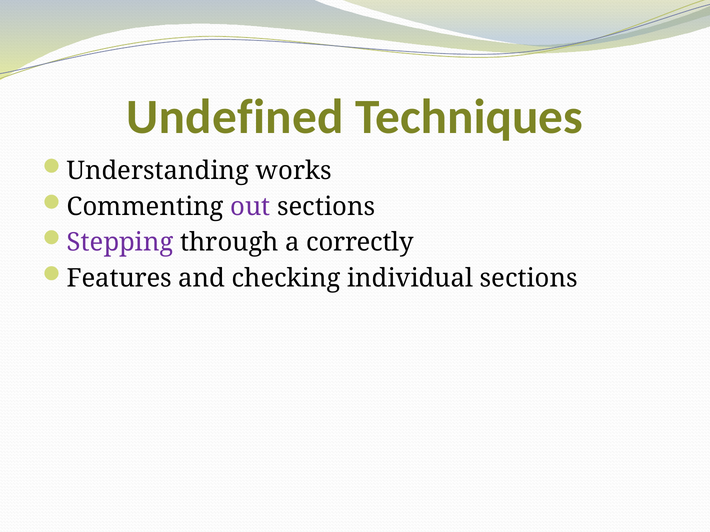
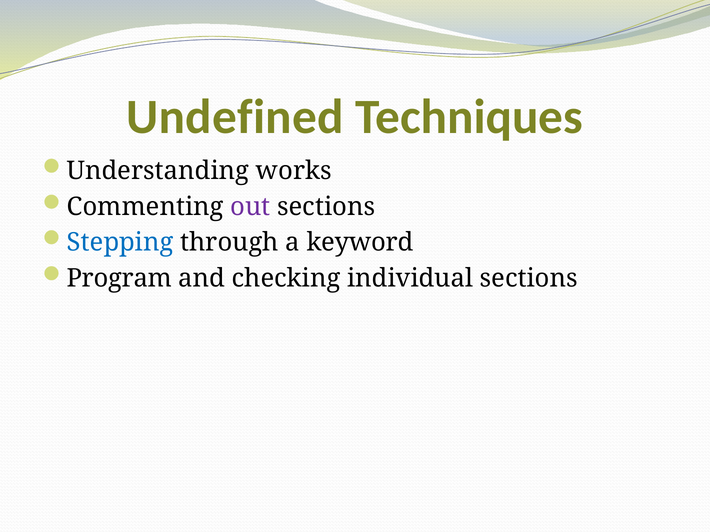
Stepping colour: purple -> blue (120, 243)
correctly: correctly -> keyword (360, 243)
Features: Features -> Program (119, 279)
